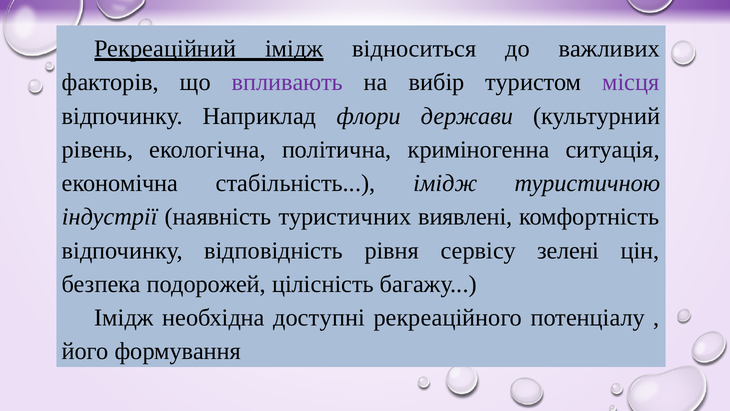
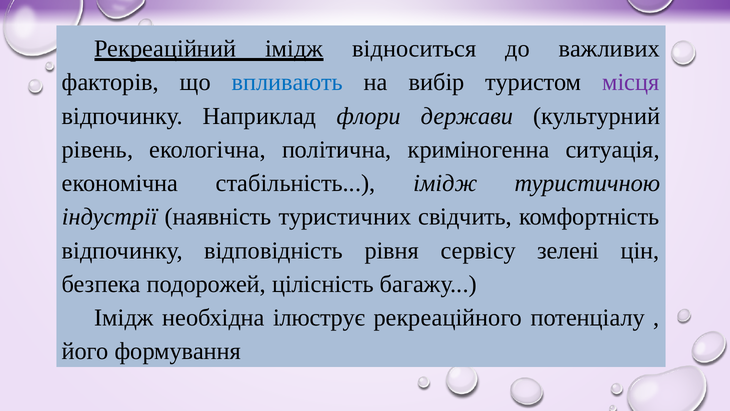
впливають colour: purple -> blue (287, 82)
виявлені: виявлені -> свідчить (465, 217)
доступні: доступні -> ілюструє (319, 317)
